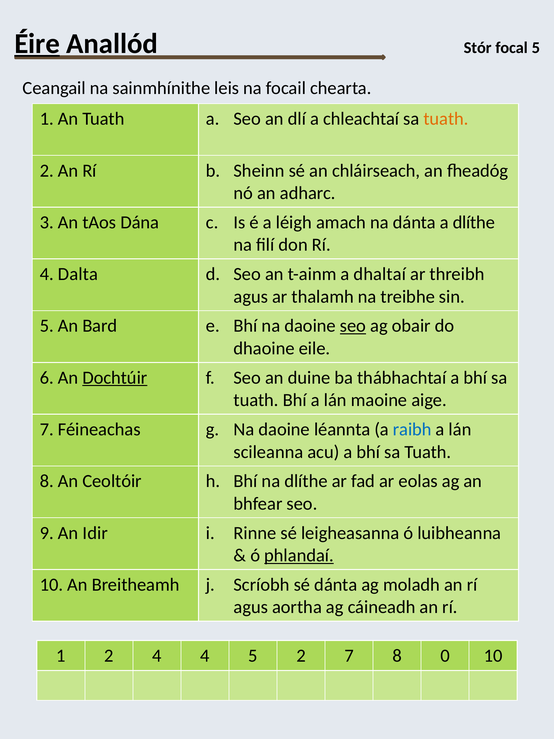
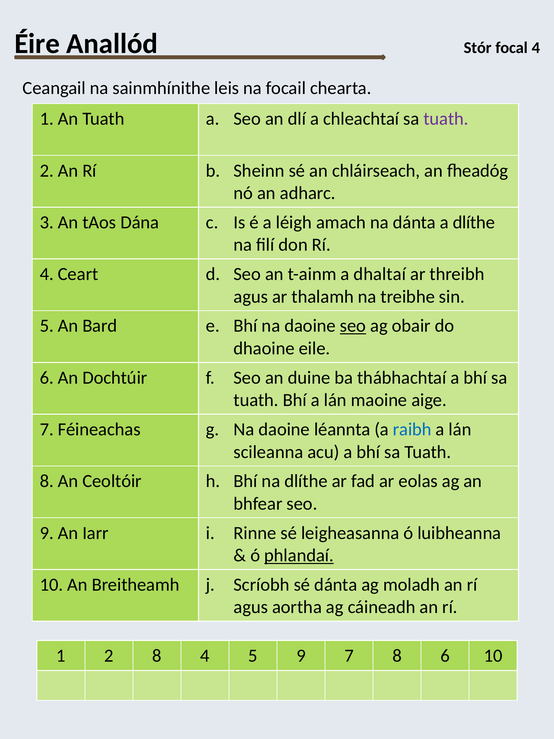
Éire underline: present -> none (37, 44)
focal 5: 5 -> 4 (536, 48)
tuath colour: orange -> purple (446, 119)
Dalta: Dalta -> Ceart (78, 274)
Dochtúir underline: present -> none (115, 377)
Idir: Idir -> Iarr (95, 533)
2 4: 4 -> 8 (157, 655)
5 2: 2 -> 9 (301, 655)
8 0: 0 -> 6 (445, 655)
